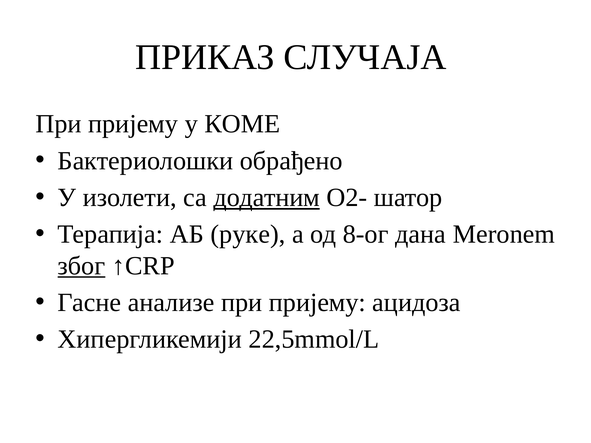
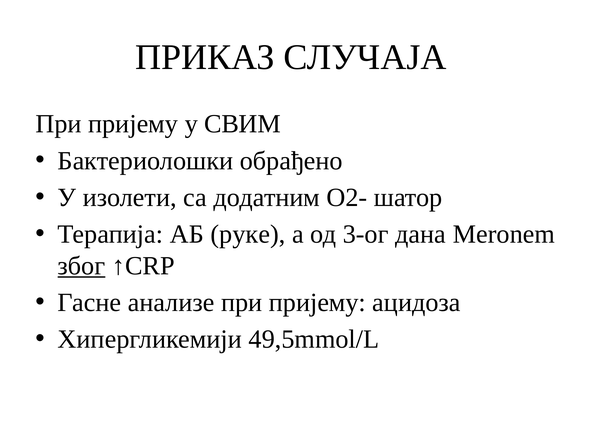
КОМЕ: КОМЕ -> СВИМ (242, 124)
додатним underline: present -> none (267, 198)
8-ог: 8-ог -> 3-ог (366, 234)
22,5mmol/L: 22,5mmol/L -> 49,5mmol/L (314, 339)
